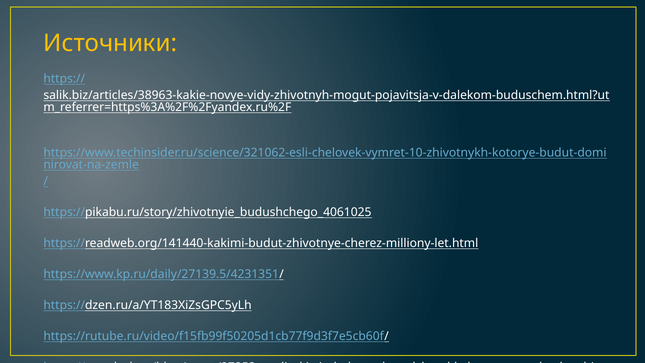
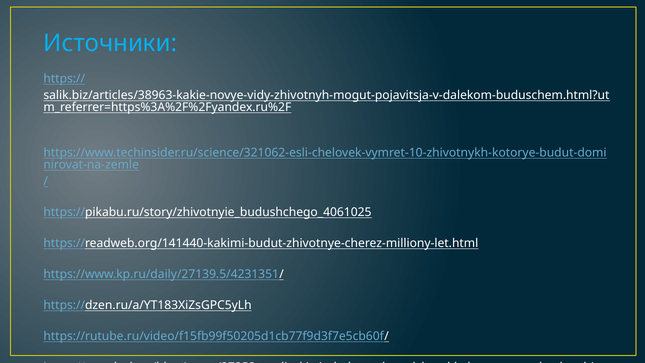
Источники colour: yellow -> light blue (110, 43)
